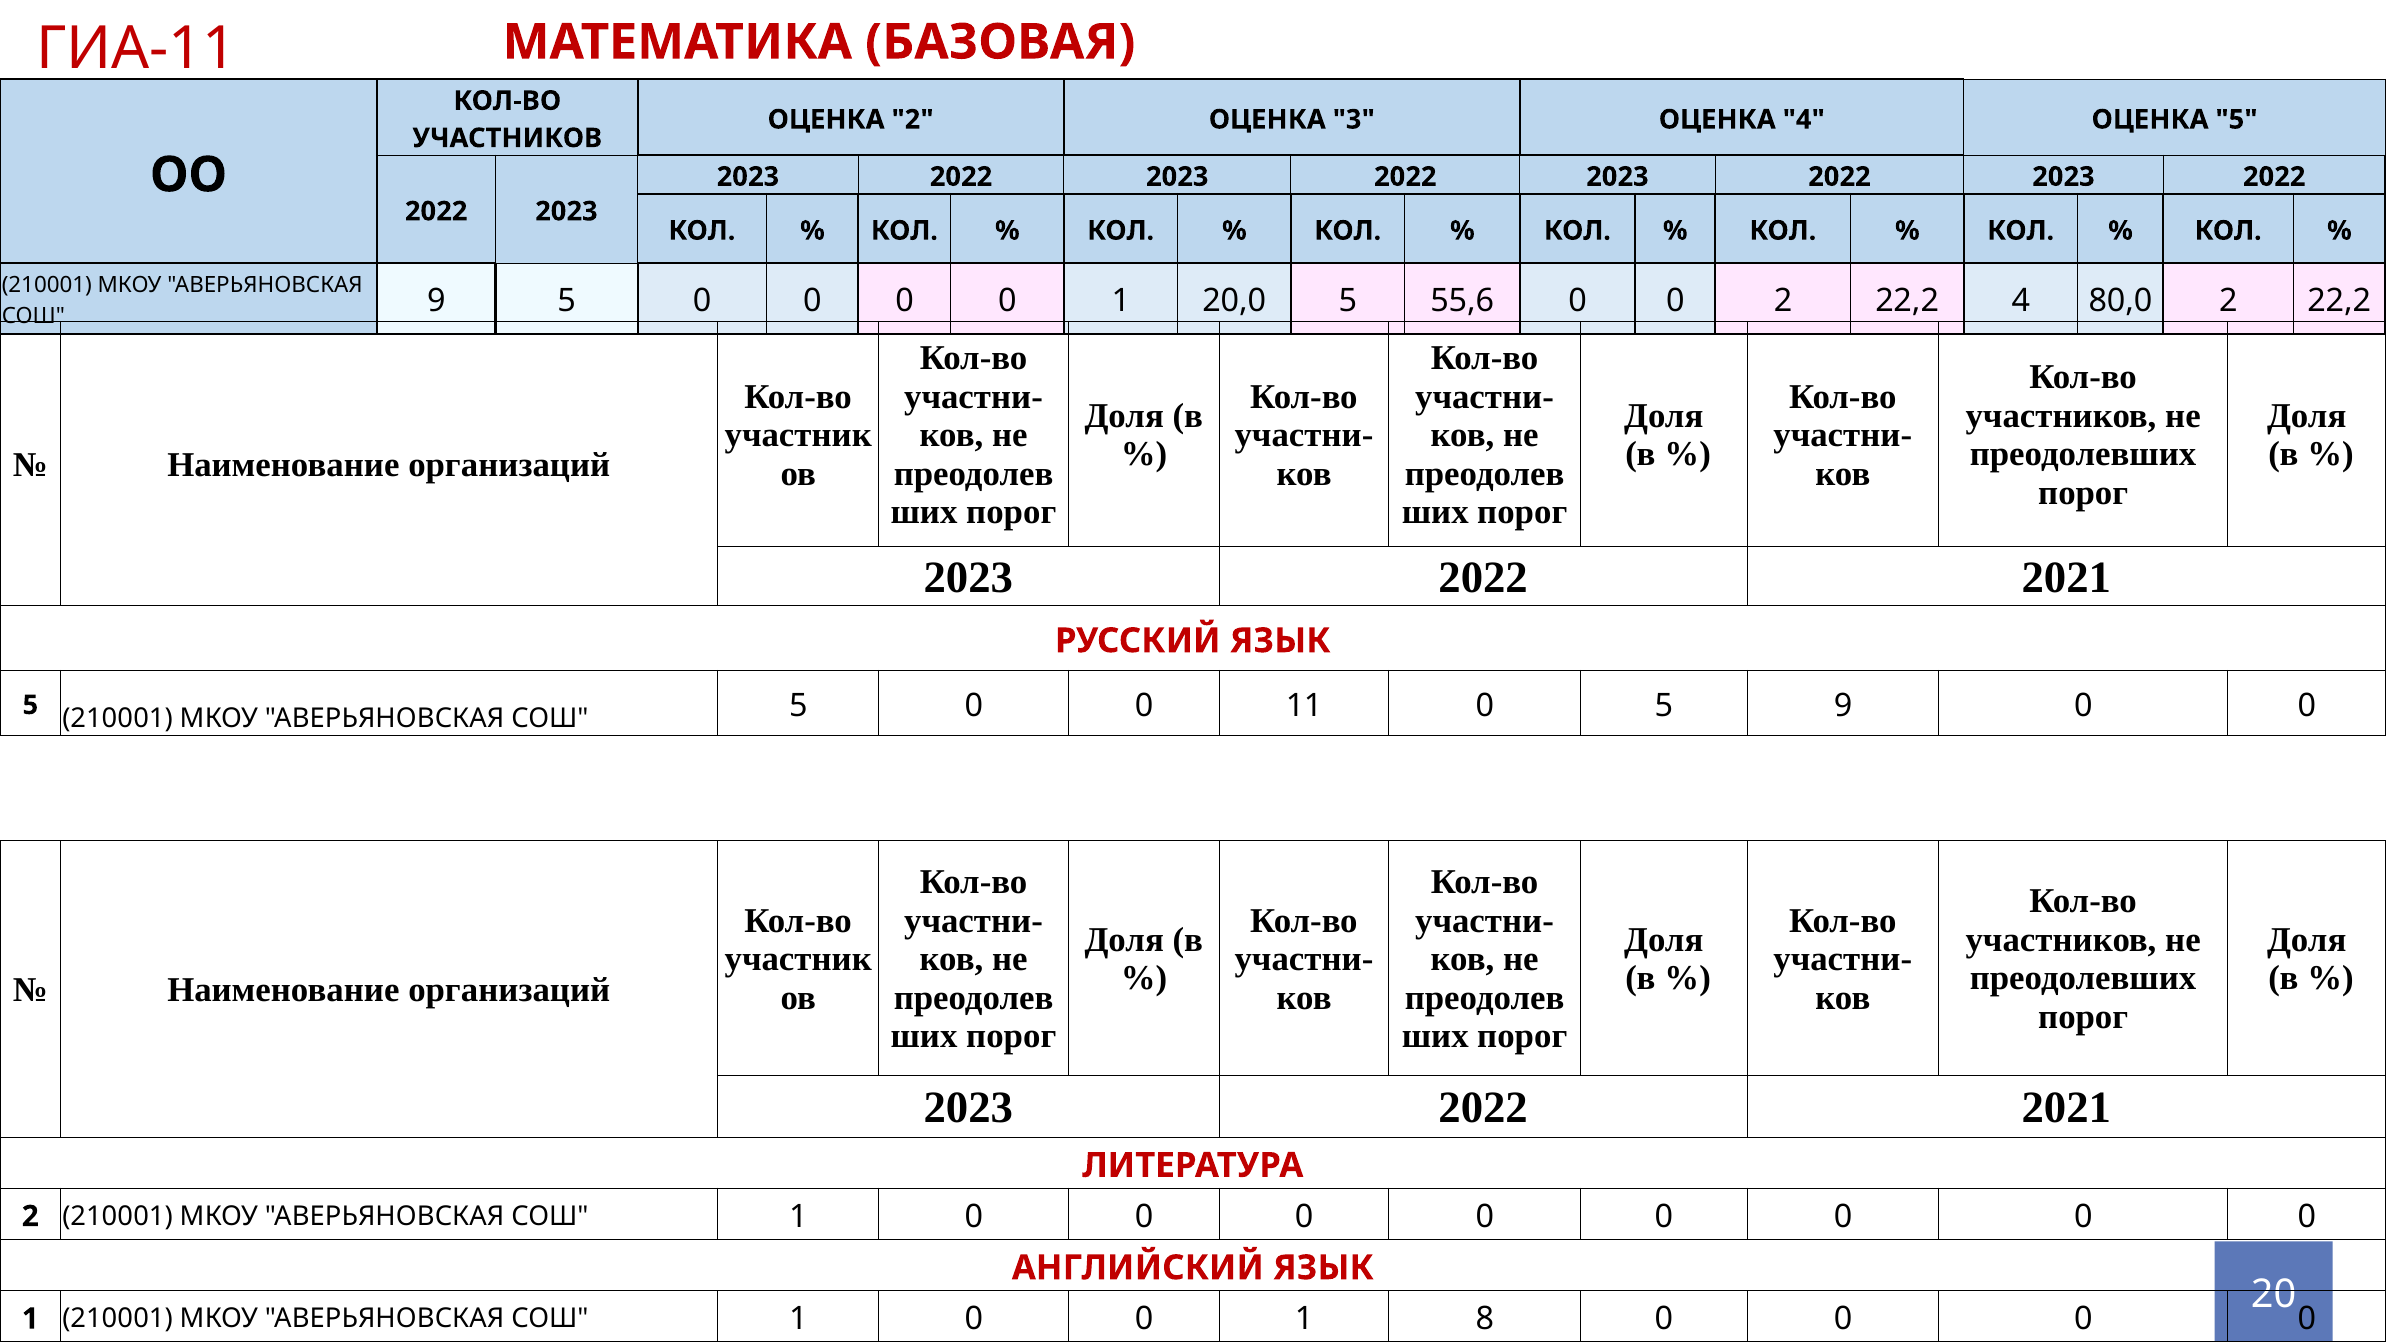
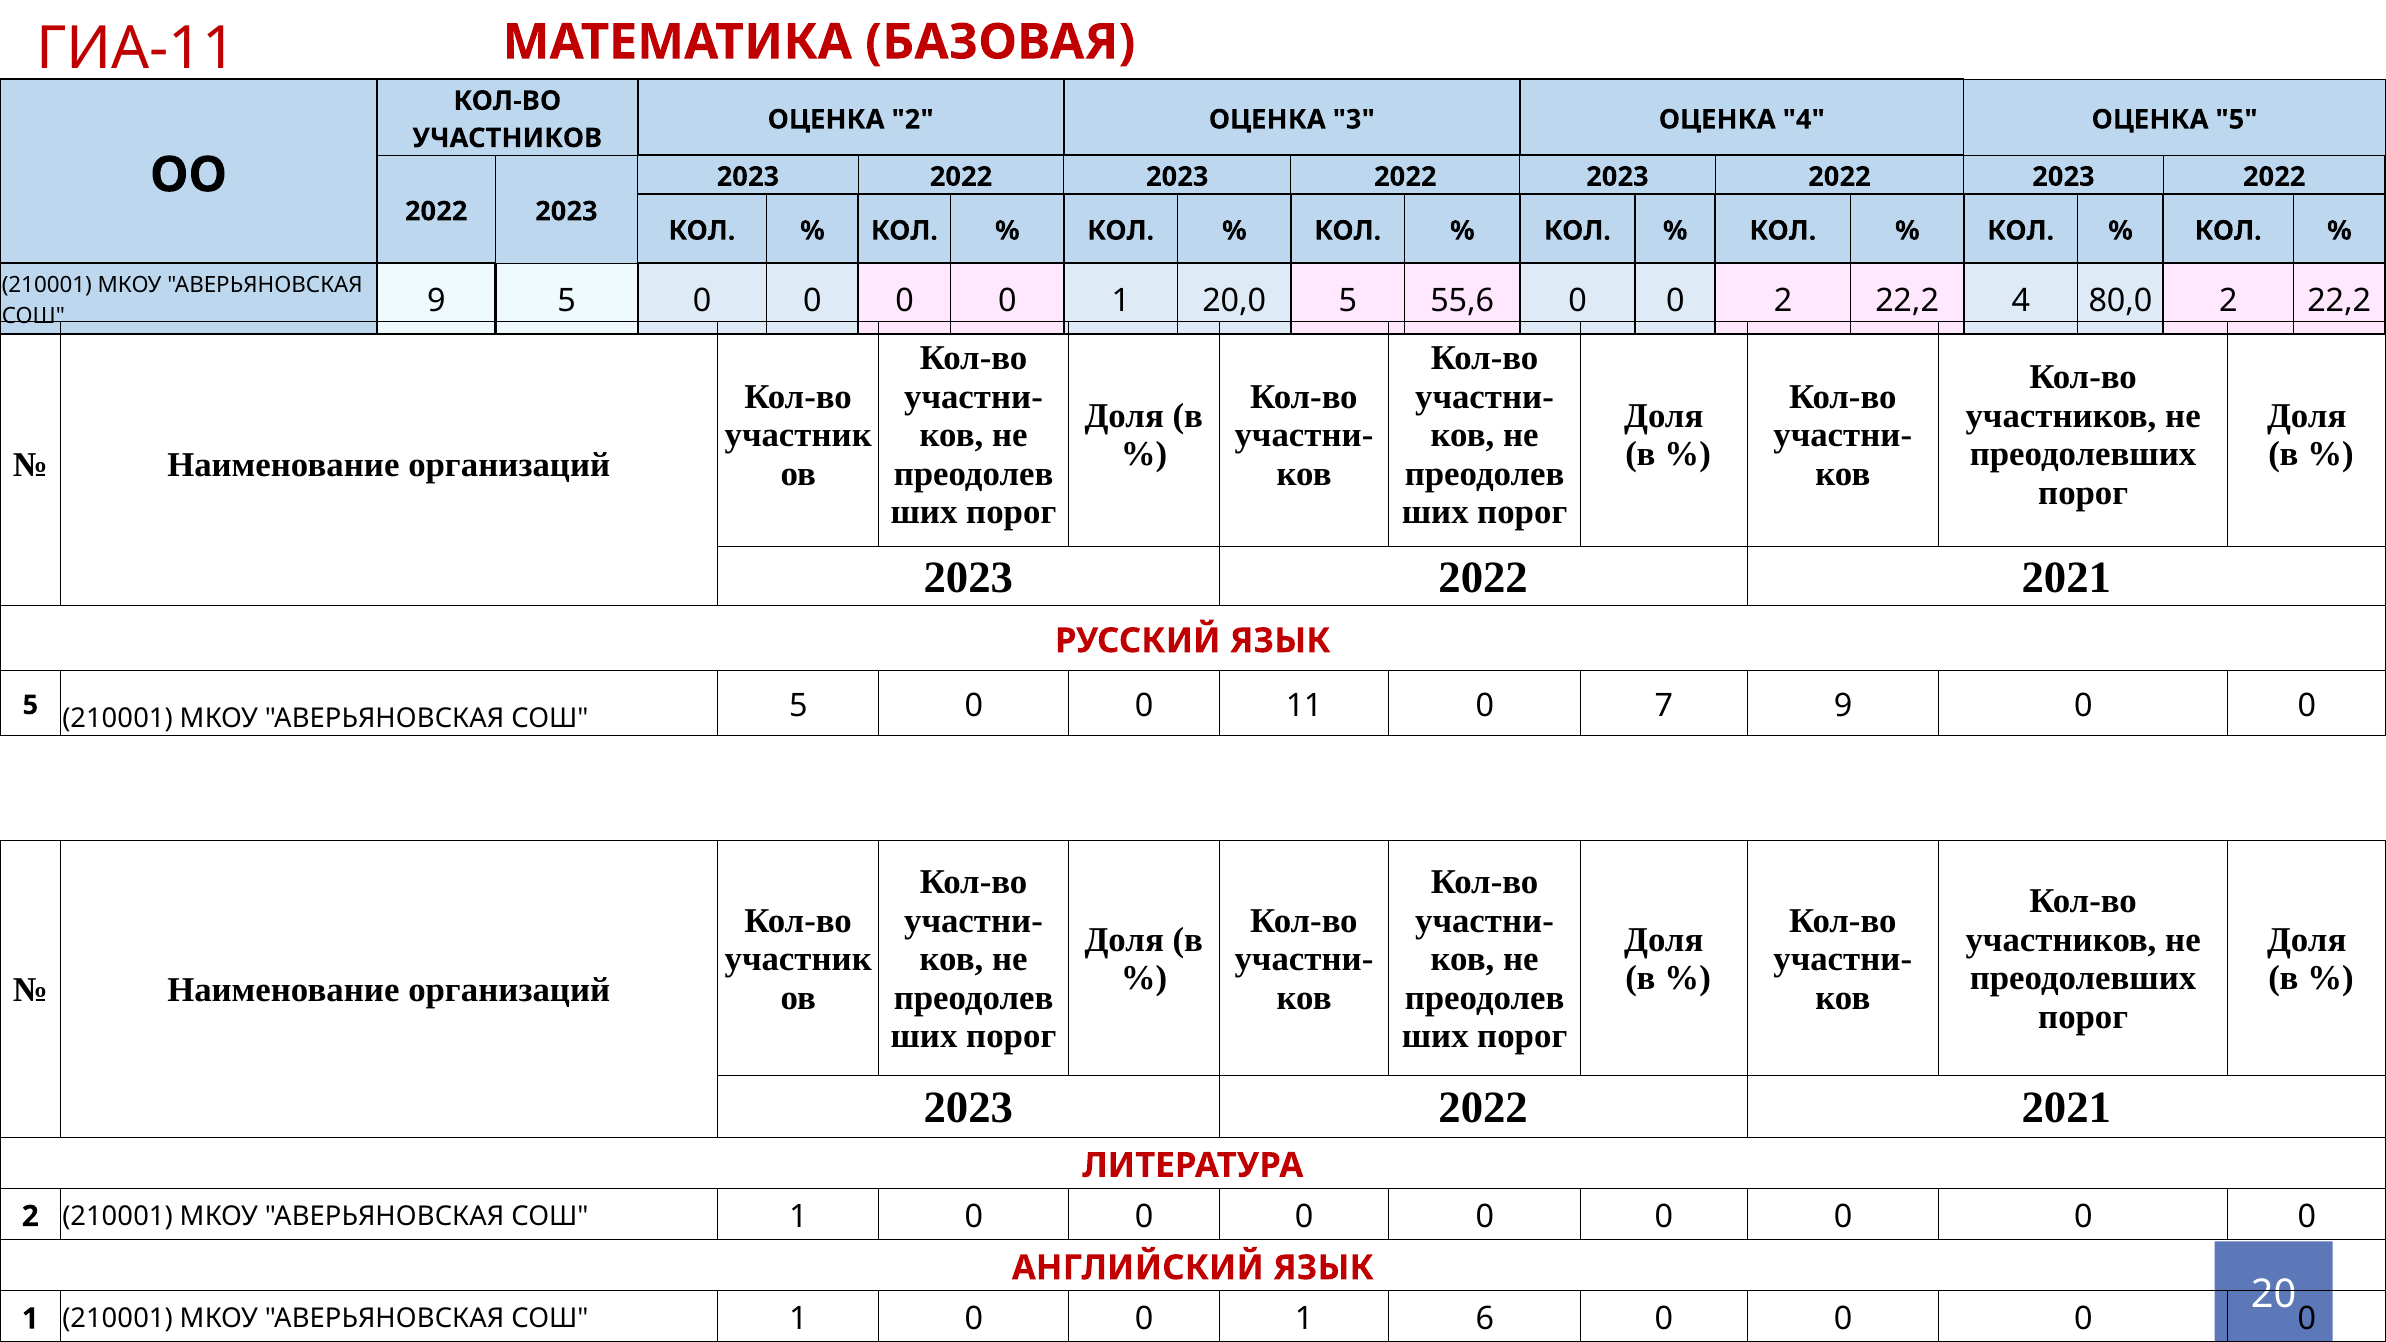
0 5: 5 -> 7 (1664, 705)
8: 8 -> 6 (1485, 1319)
